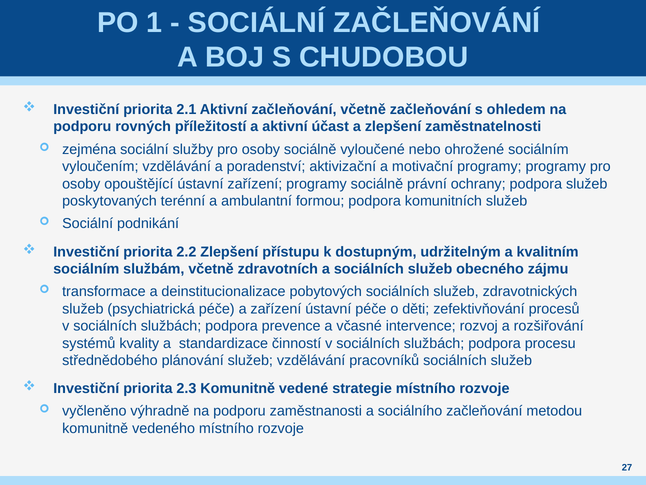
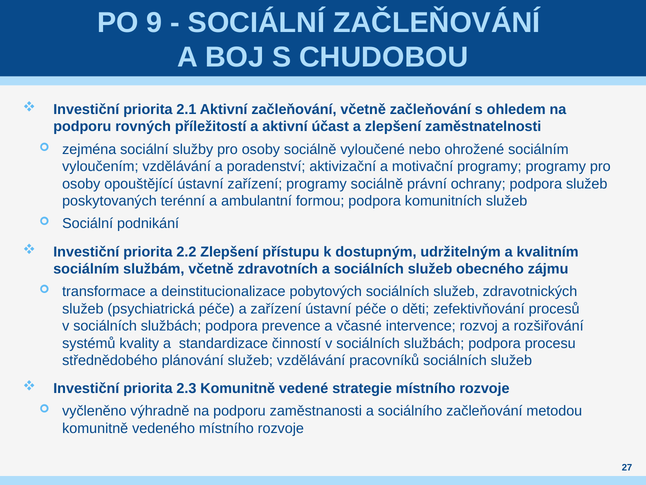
1: 1 -> 9 (154, 23)
